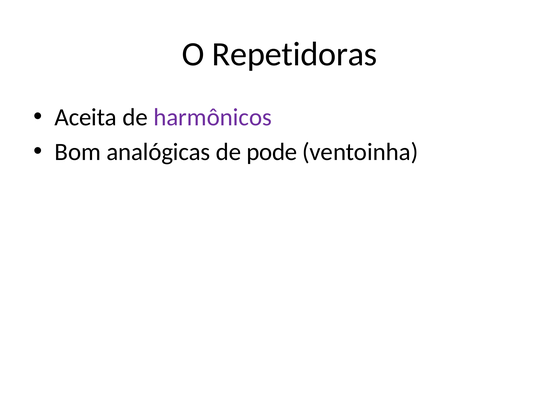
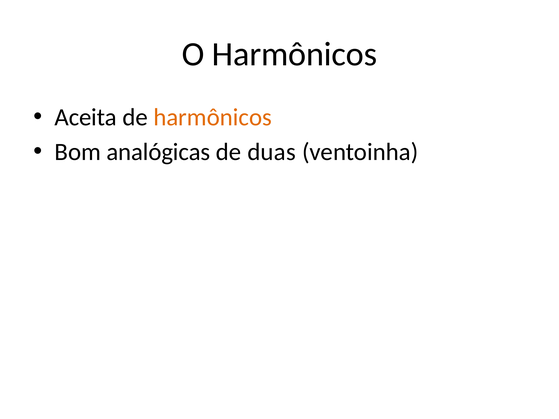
O Repetidoras: Repetidoras -> Harmônicos (295, 54)
harmônicos colour: purple -> orange (213, 117)
pode: pode -> duas (272, 152)
